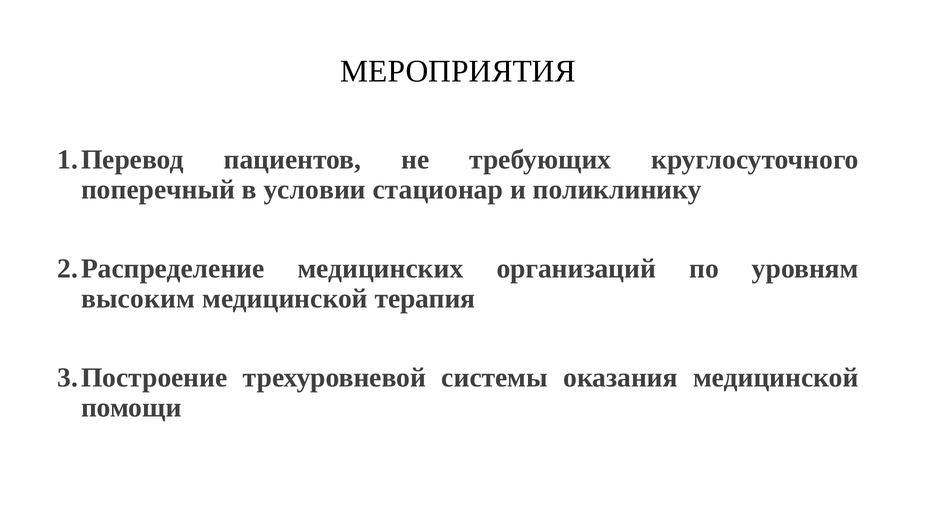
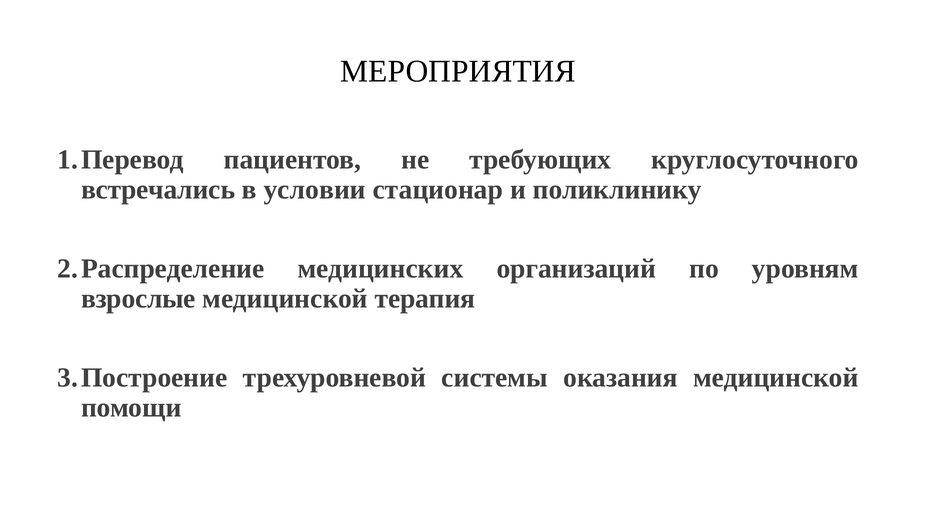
поперечный: поперечный -> встречались (158, 190)
высоким: высоким -> взрослые (138, 299)
